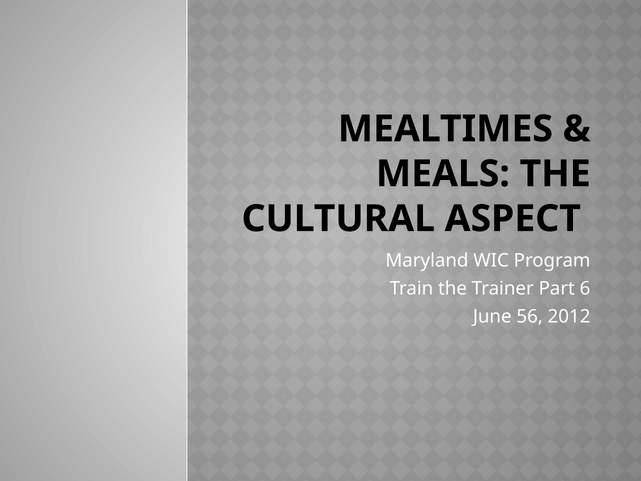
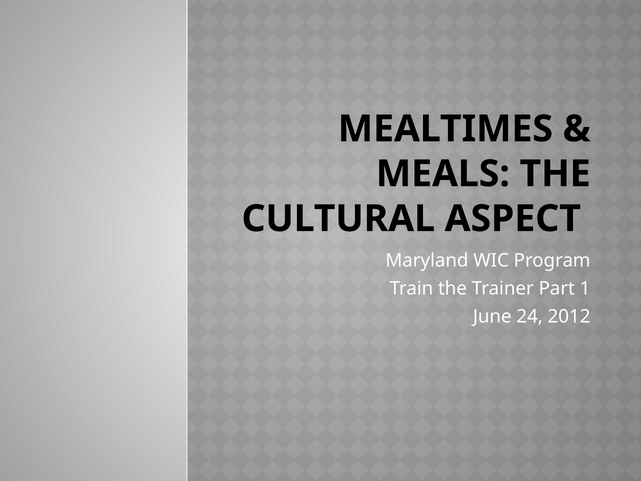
6: 6 -> 1 (585, 288)
56: 56 -> 24 (530, 316)
